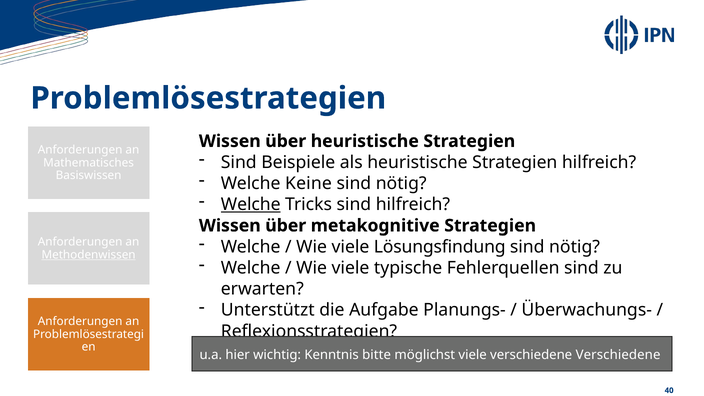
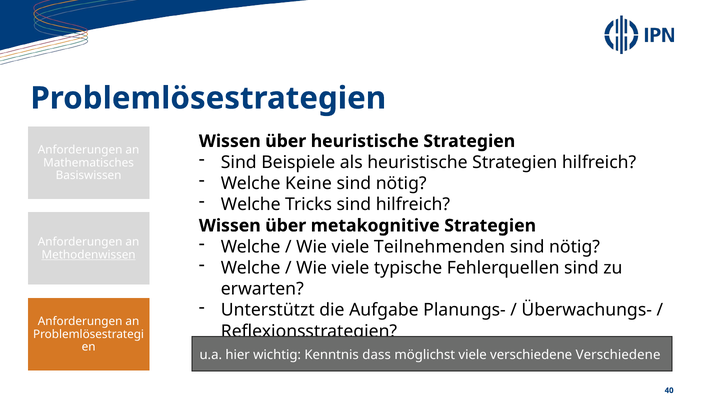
Welche underline: present -> none (251, 205)
Lösungsfindung: Lösungsfindung -> Teilnehmenden (440, 247)
bitte: bitte -> dass (377, 355)
